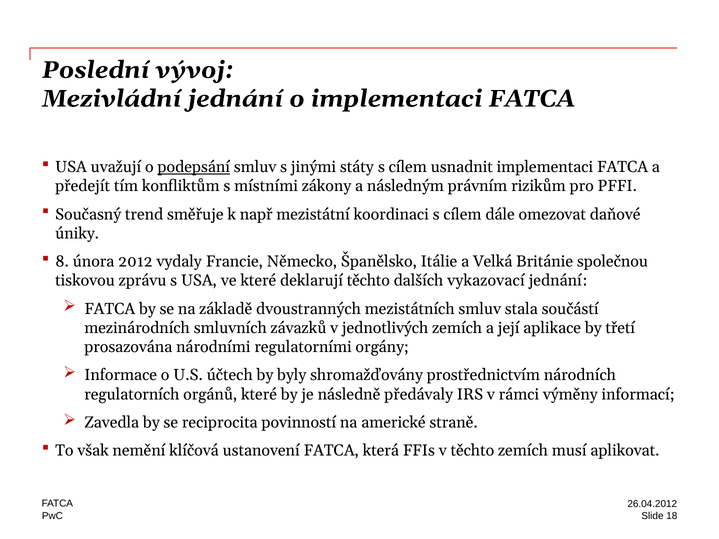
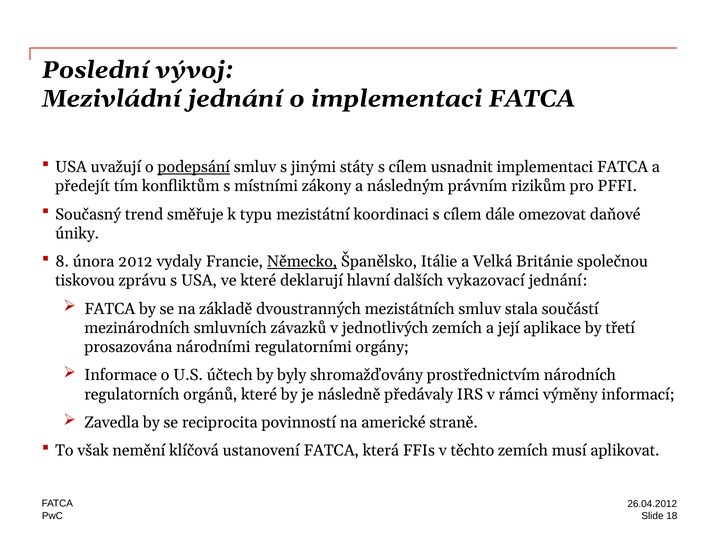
např: např -> typu (256, 214)
Německo underline: none -> present (302, 262)
deklarují těchto: těchto -> hlavní (368, 281)
